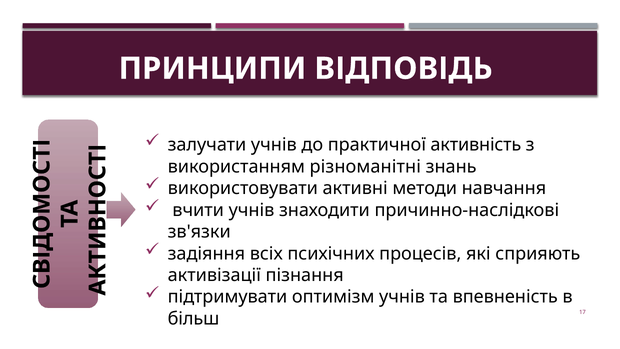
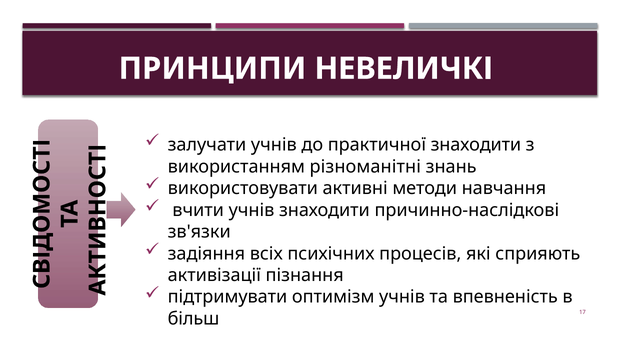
ВІДПОВІДЬ: ВІДПОВІДЬ -> НЕВЕЛИЧКІ (404, 69)
практичної активність: активність -> знаходити (476, 145)
